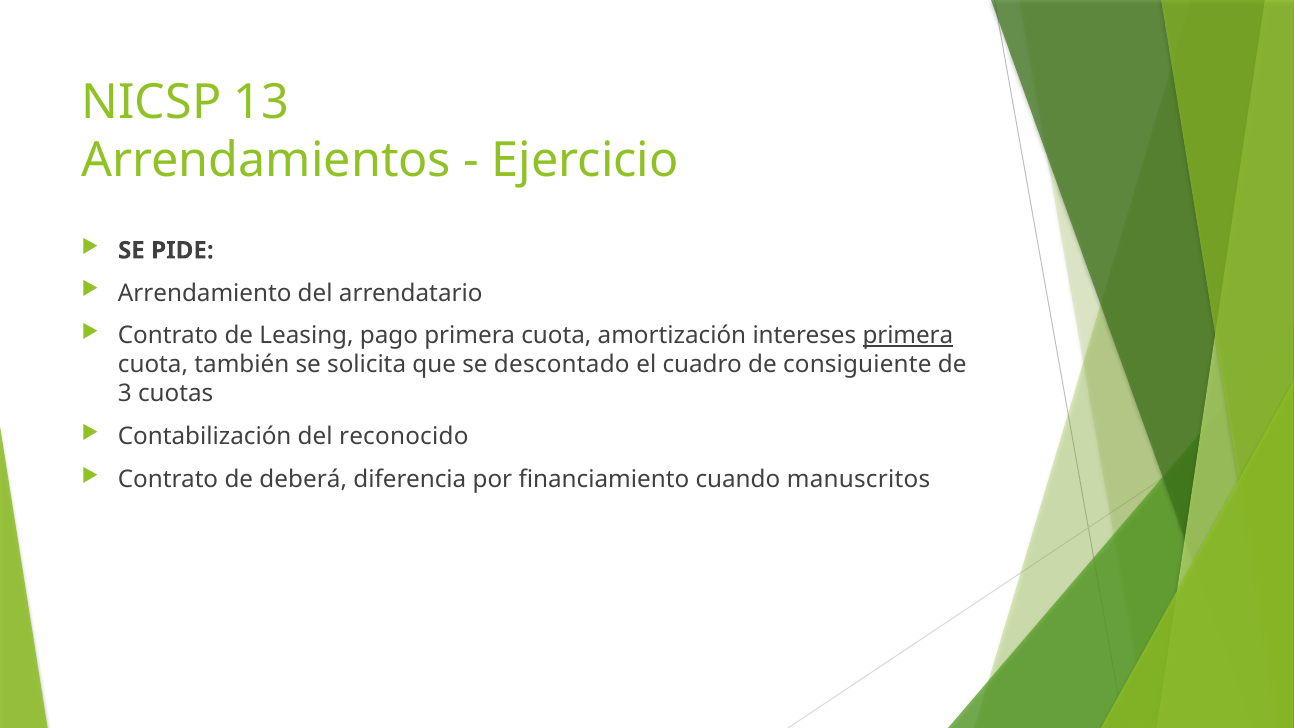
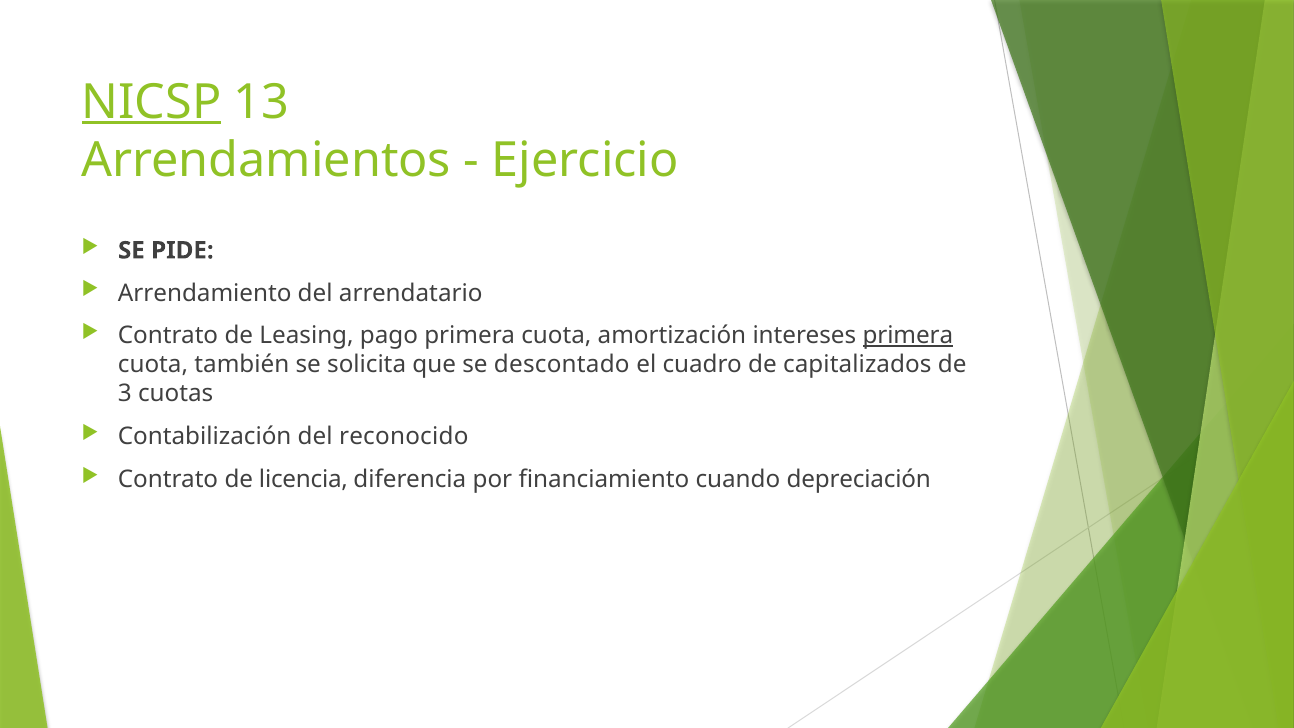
NICSP underline: none -> present (152, 102)
consiguiente: consiguiente -> capitalizados (857, 365)
deberá: deberá -> licencia (303, 479)
manuscritos: manuscritos -> depreciación (859, 479)
